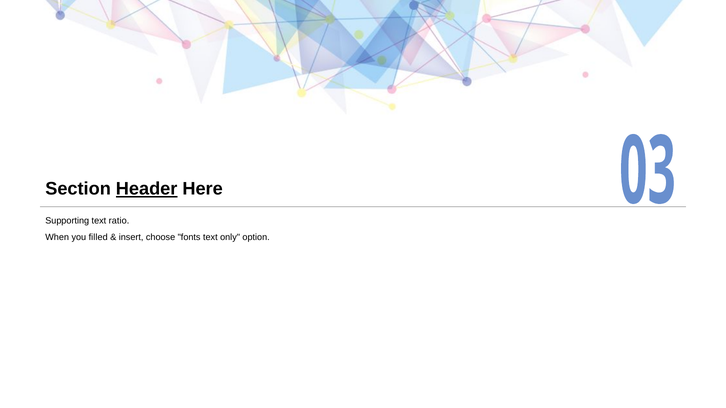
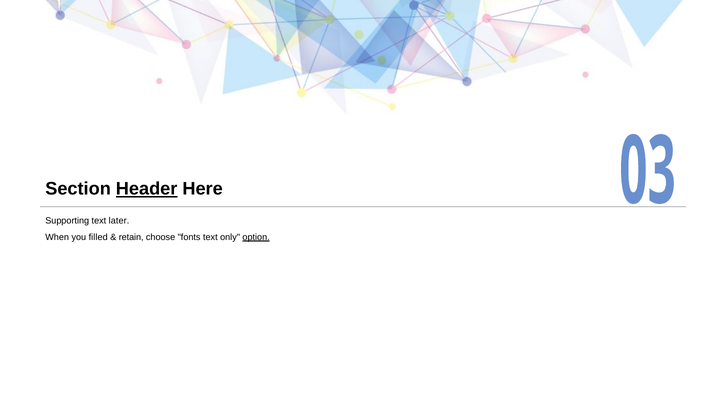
ratio: ratio -> later (119, 221)
insert: insert -> retain (131, 237)
option underline: none -> present (256, 237)
